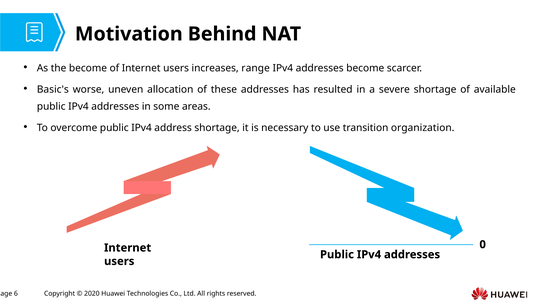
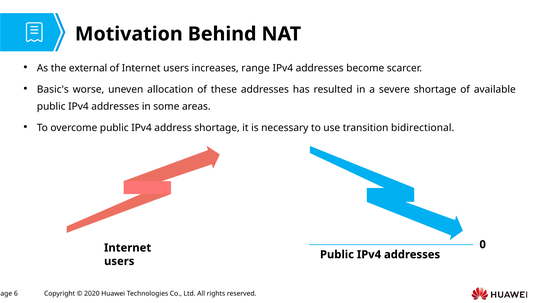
the become: become -> external (88, 68)
organization: organization -> bidirectional (423, 128)
